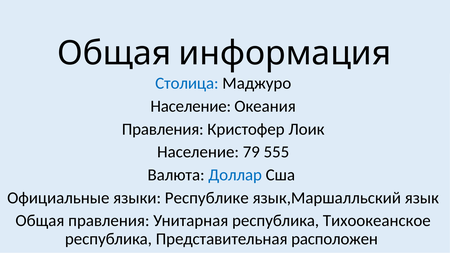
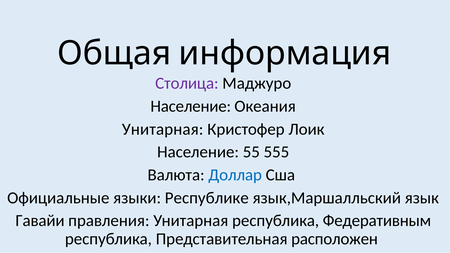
Столица colour: blue -> purple (187, 83)
Правления: Правления -> Унитарная (163, 129)
79: 79 -> 55 (251, 152)
Общая: Общая -> Гавайи (40, 221)
Тихоокеанское: Тихоокеанское -> Федеративным (377, 221)
